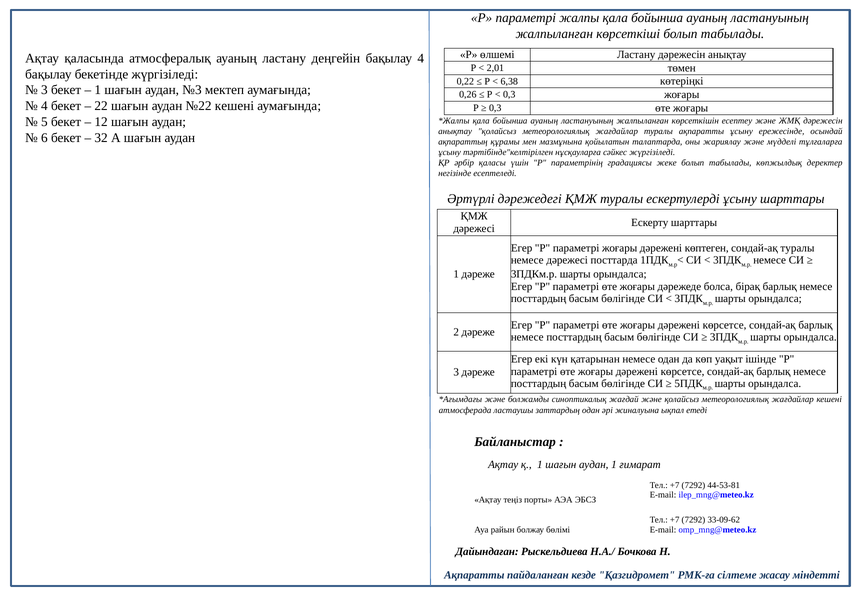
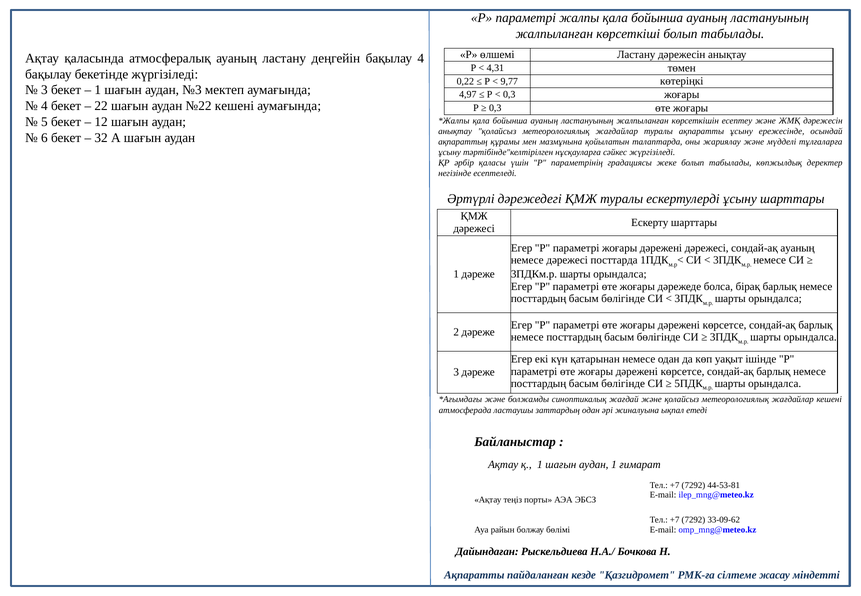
2,01: 2,01 -> 4,31 (495, 68)
6,38: 6,38 -> 9,77 (509, 81)
0,26: 0,26 -> 4,97 (468, 95)
дәрежені көптеген: көптеген -> дәрежесі (707, 248)
сондай-ақ туралы: туралы -> ауаның (798, 248)
